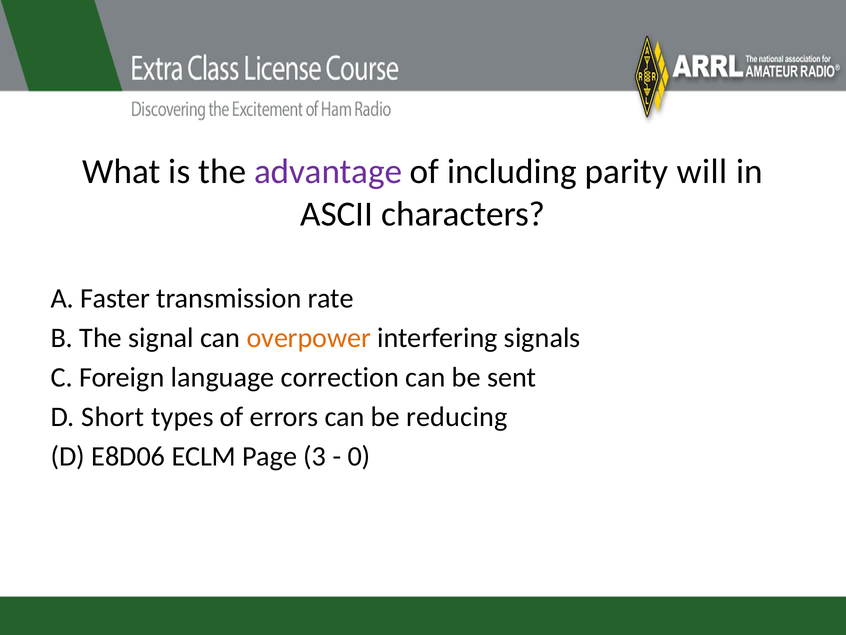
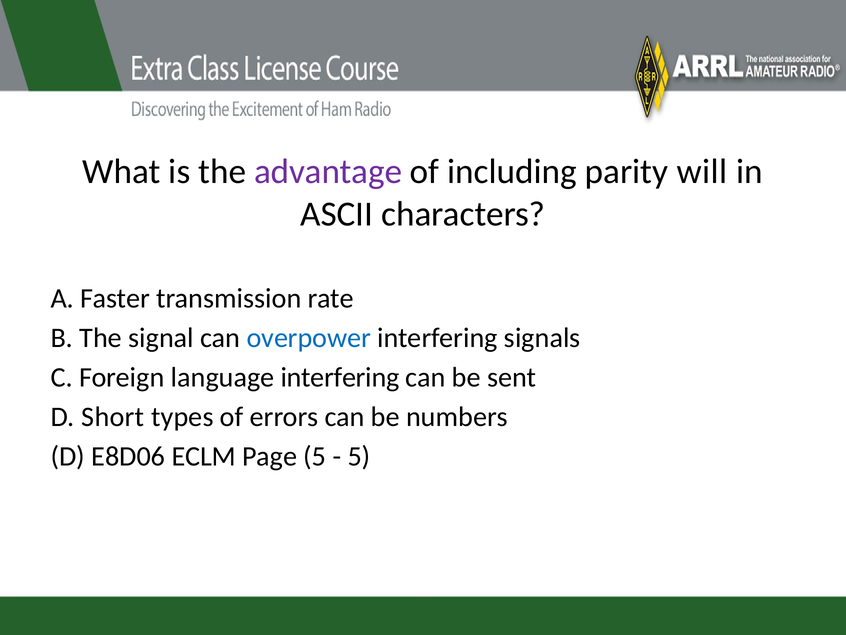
overpower colour: orange -> blue (309, 337)
language correction: correction -> interfering (340, 377)
reducing: reducing -> numbers (457, 416)
Page 3: 3 -> 5 (315, 456)
0: 0 -> 5 (359, 456)
